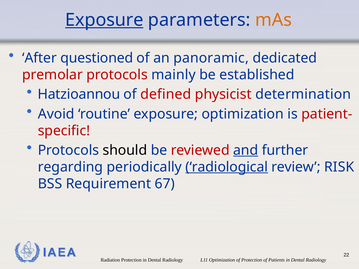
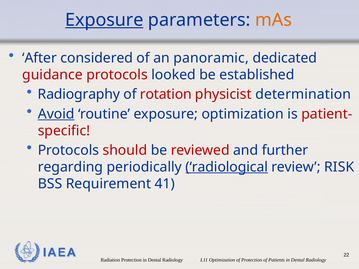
questioned: questioned -> considered (97, 58)
premolar: premolar -> guidance (52, 75)
mainly: mainly -> looked (174, 75)
Hatzioannou: Hatzioannou -> Radiography (79, 94)
defined: defined -> rotation (166, 94)
Avoid underline: none -> present (56, 114)
should colour: black -> red (125, 150)
and underline: present -> none (246, 150)
67: 67 -> 41 (165, 184)
